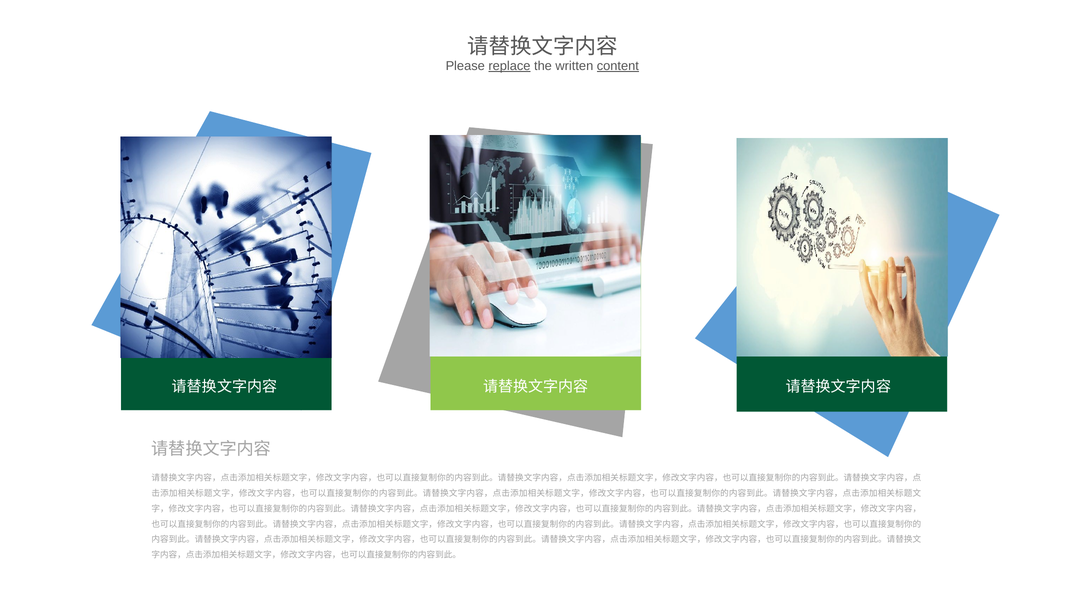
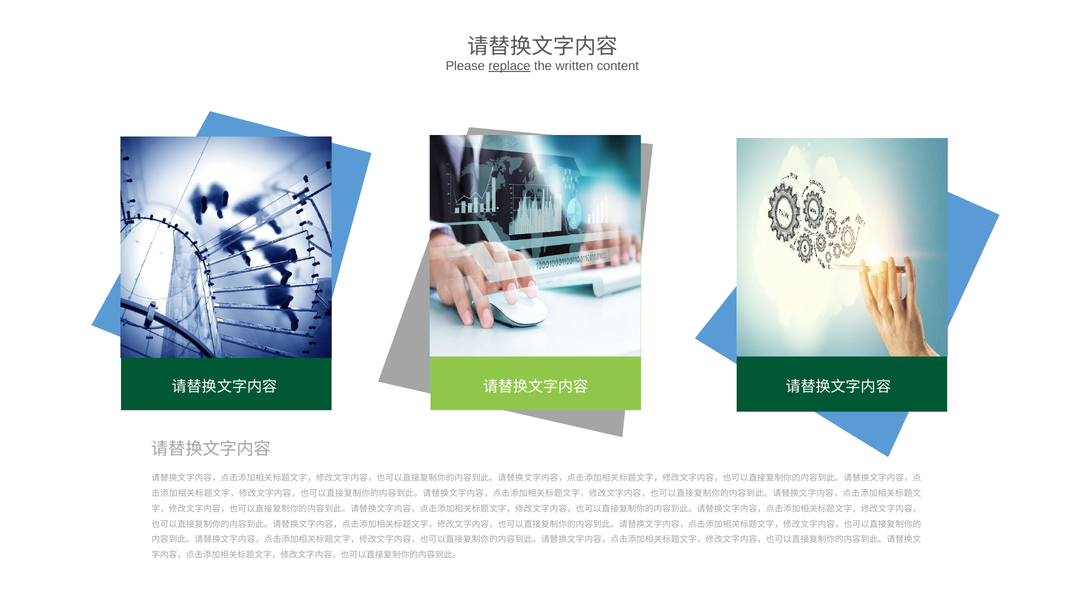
content underline: present -> none (618, 66)
